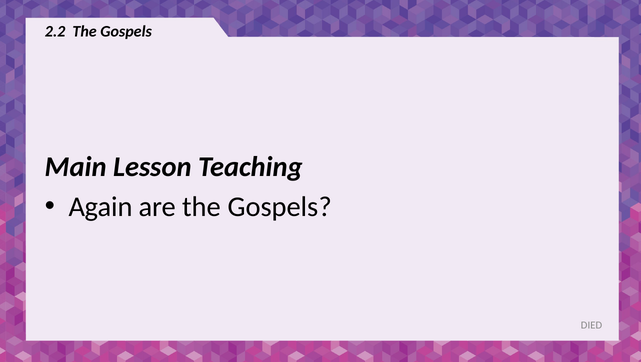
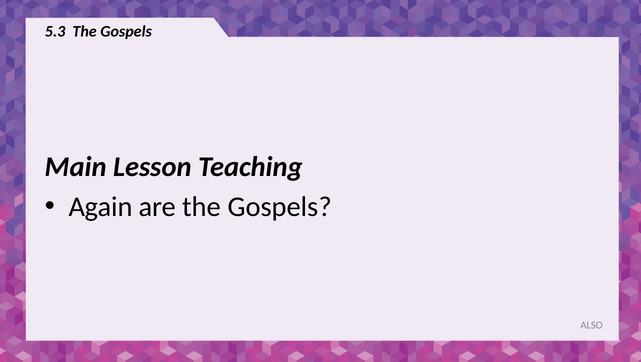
2.2: 2.2 -> 5.3 (55, 31)
DIED: DIED -> ALSO (592, 325)
